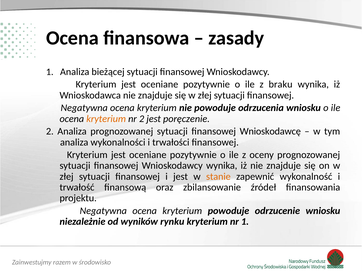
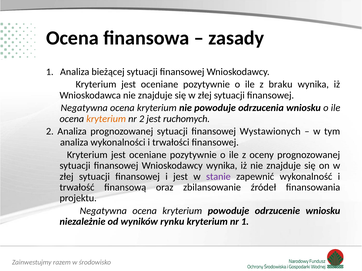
poręczenie: poręczenie -> ruchomych (187, 119)
Wnioskodawcę: Wnioskodawcę -> Wystawionych (270, 132)
stanie colour: orange -> purple (218, 177)
